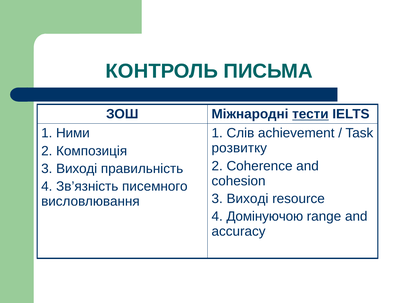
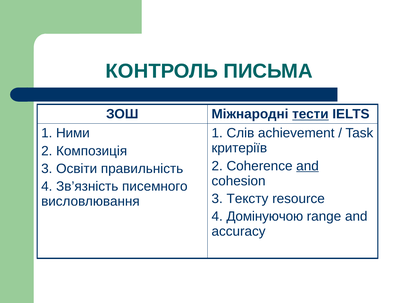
розвитку: розвитку -> критеріїв (239, 149)
and underline: none -> present (308, 166)
Виході: Виході -> Освіти (77, 169)
Виході: Виході -> Тексту (247, 199)
